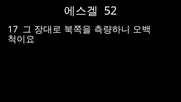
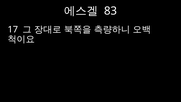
52: 52 -> 83 (111, 11)
